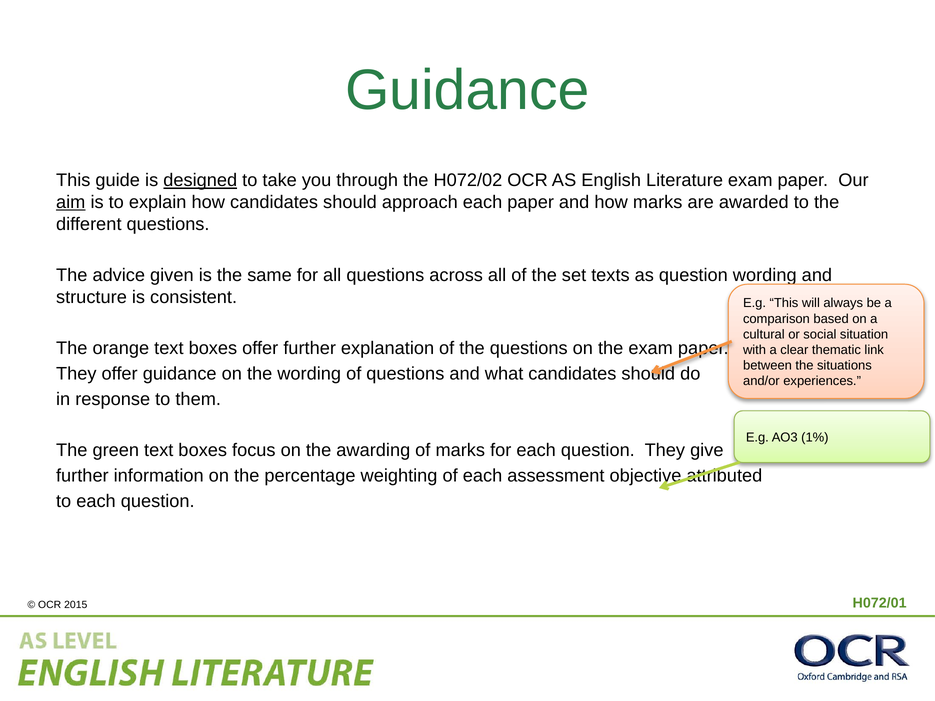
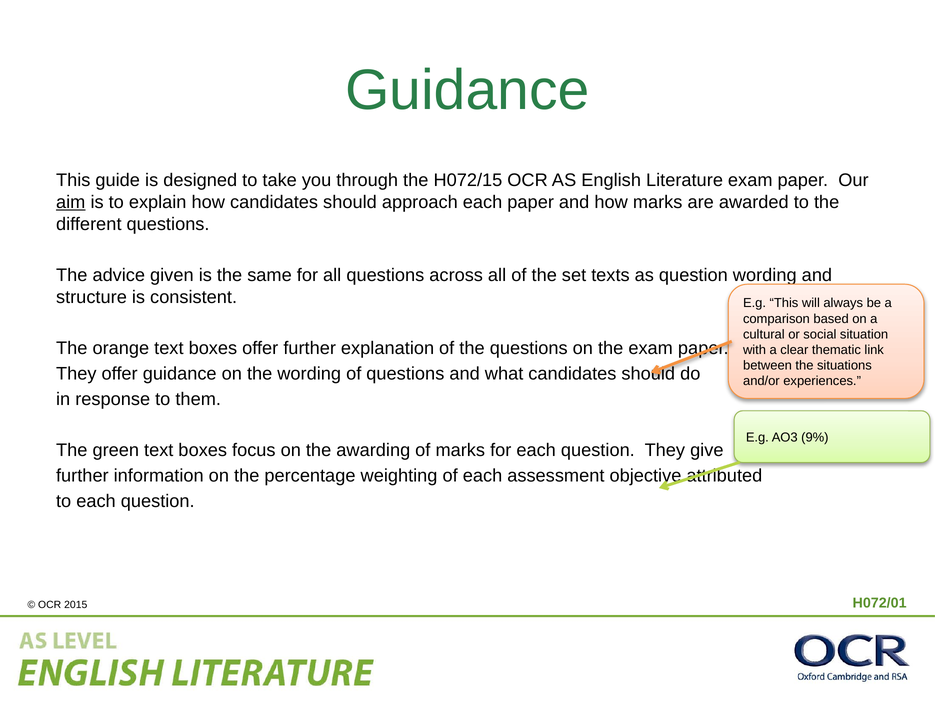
designed underline: present -> none (200, 181)
H072/02: H072/02 -> H072/15 (468, 181)
1%: 1% -> 9% (815, 438)
